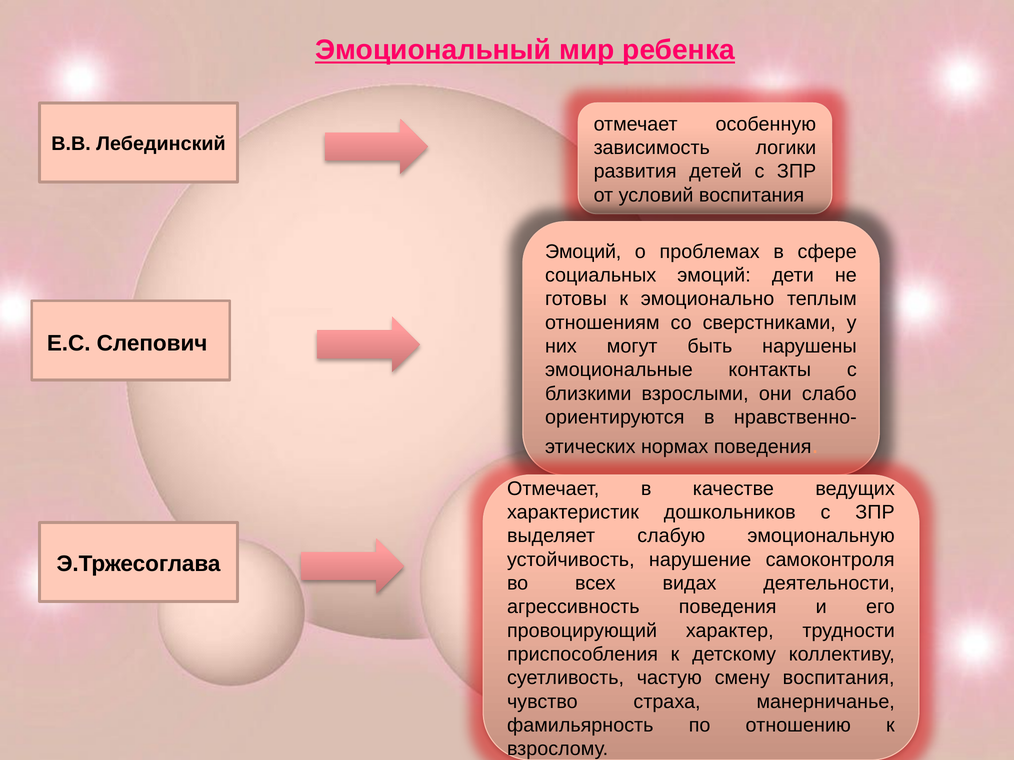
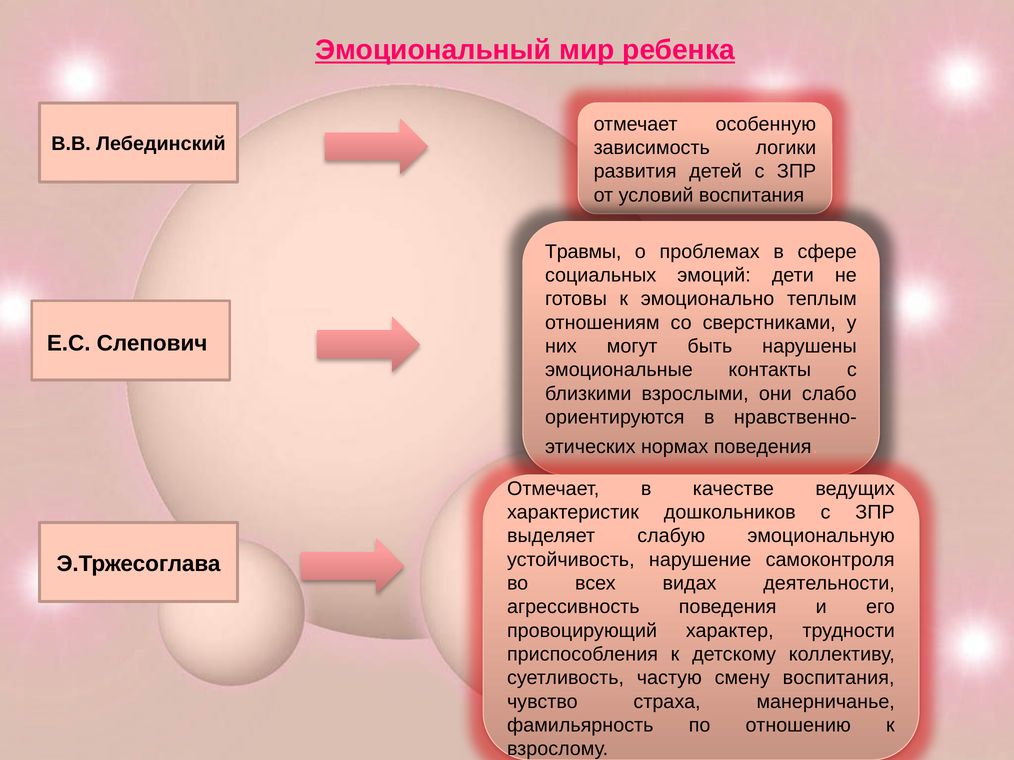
Эмоций: Эмоций -> Травмы (583, 252)
